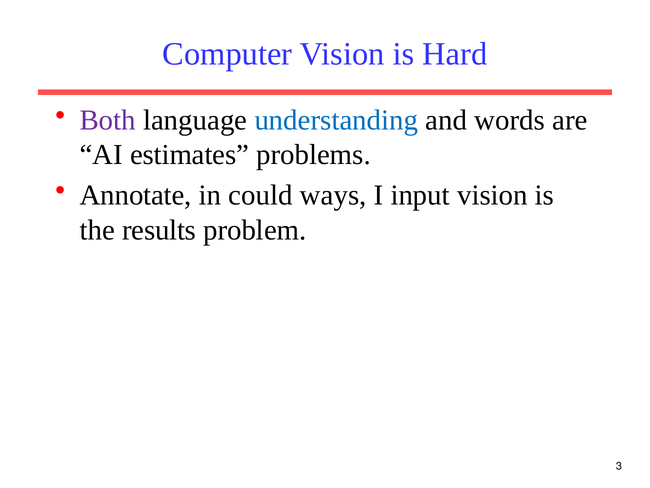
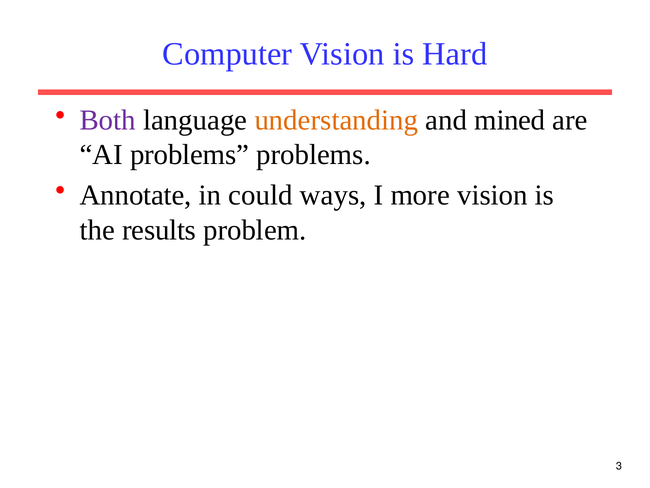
understanding colour: blue -> orange (336, 120)
words: words -> mined (510, 120)
AI estimates: estimates -> problems (190, 155)
input: input -> more (420, 195)
